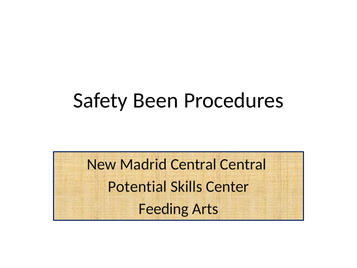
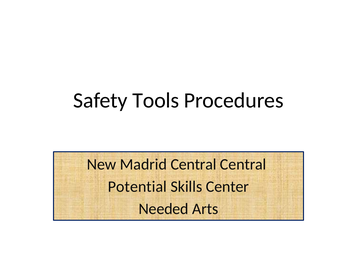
Been: Been -> Tools (156, 100)
Feeding: Feeding -> Needed (164, 209)
